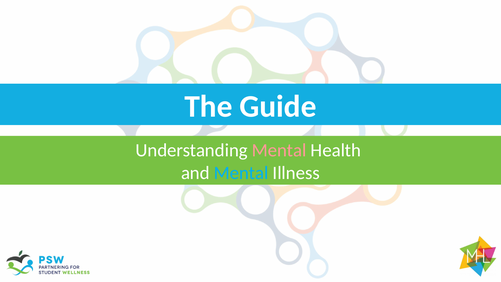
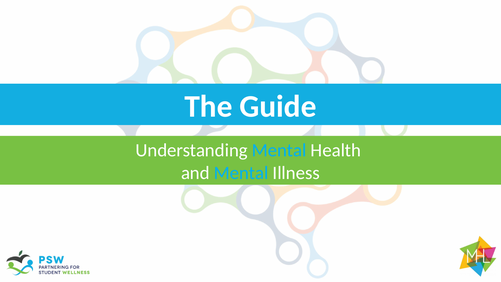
Mental colour: pink -> light blue (279, 150)
